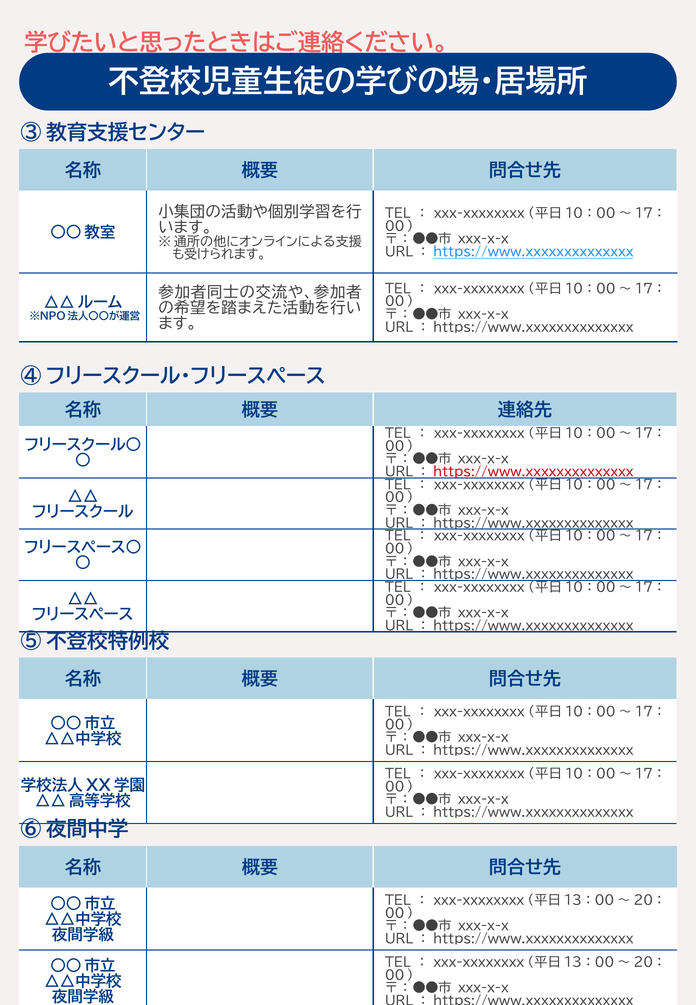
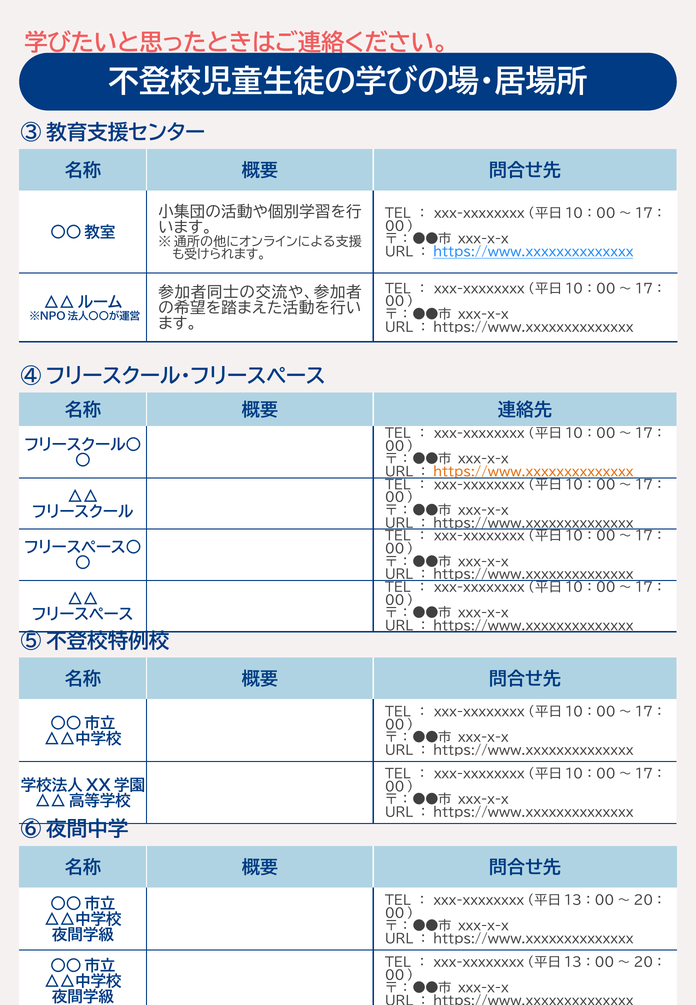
https://www.xxxxxxxxxxxxxx colour: red -> orange (533, 472)
